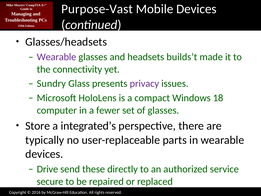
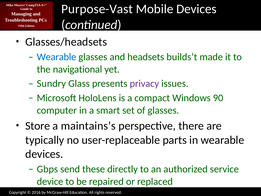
Wearable colour: purple -> blue (57, 57)
connectivity: connectivity -> navigational (77, 69)
18: 18 -> 90 (218, 98)
fewer: fewer -> smart (108, 110)
integrated’s: integrated’s -> maintains’s (88, 126)
Drive: Drive -> Gbps (47, 169)
secure: secure -> device (50, 181)
